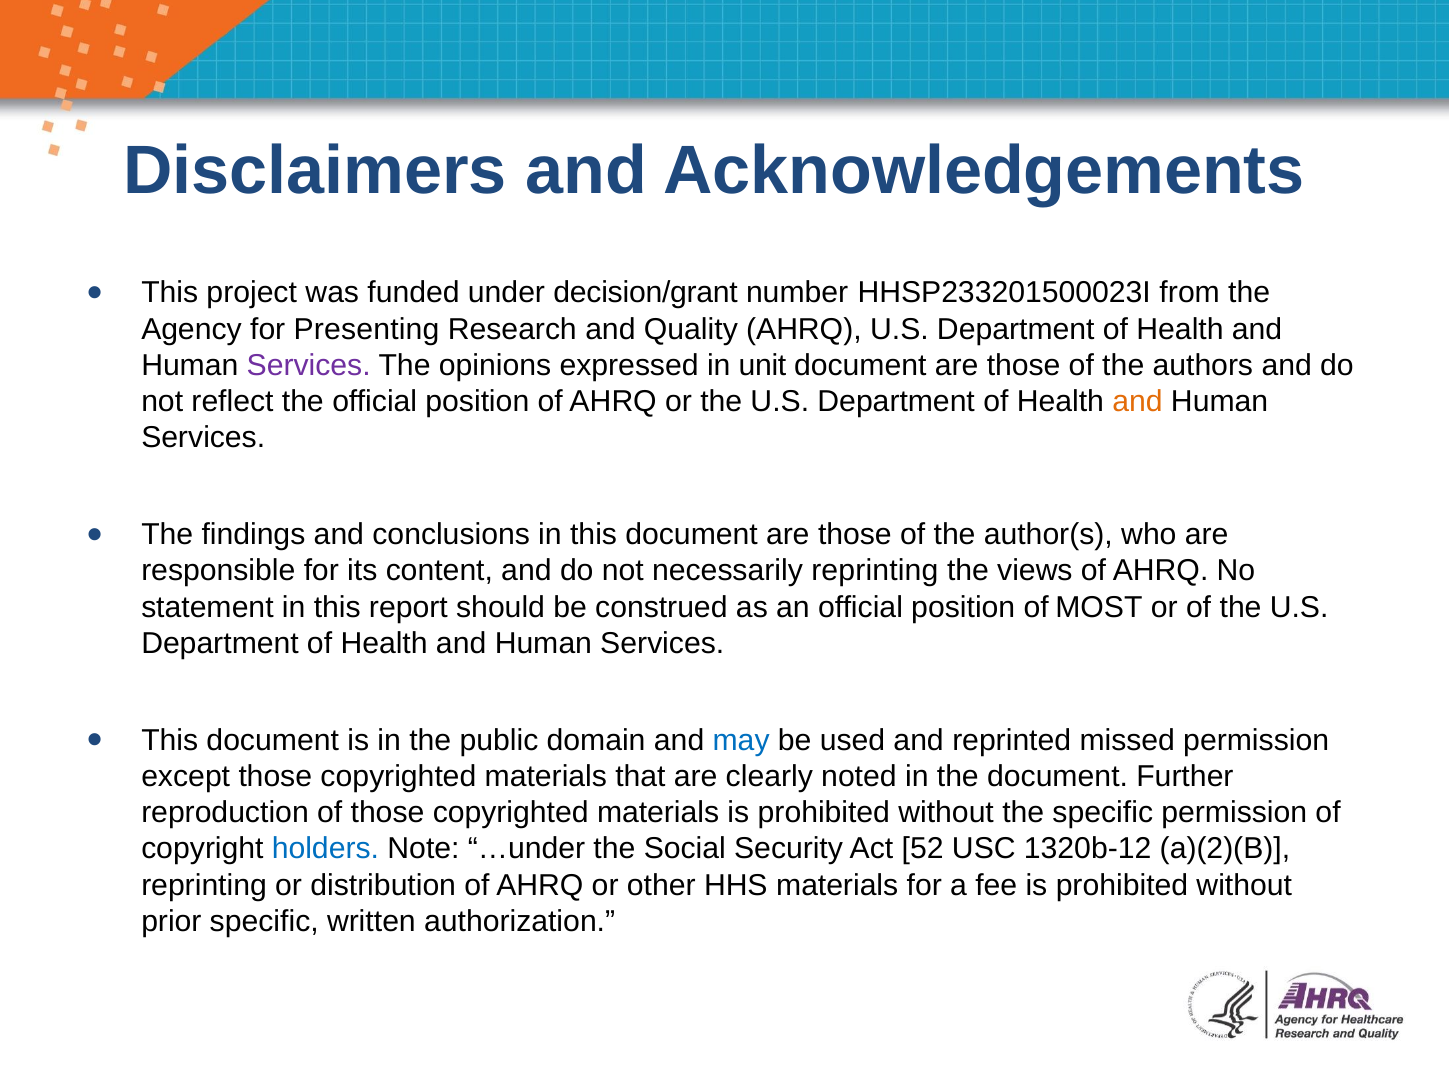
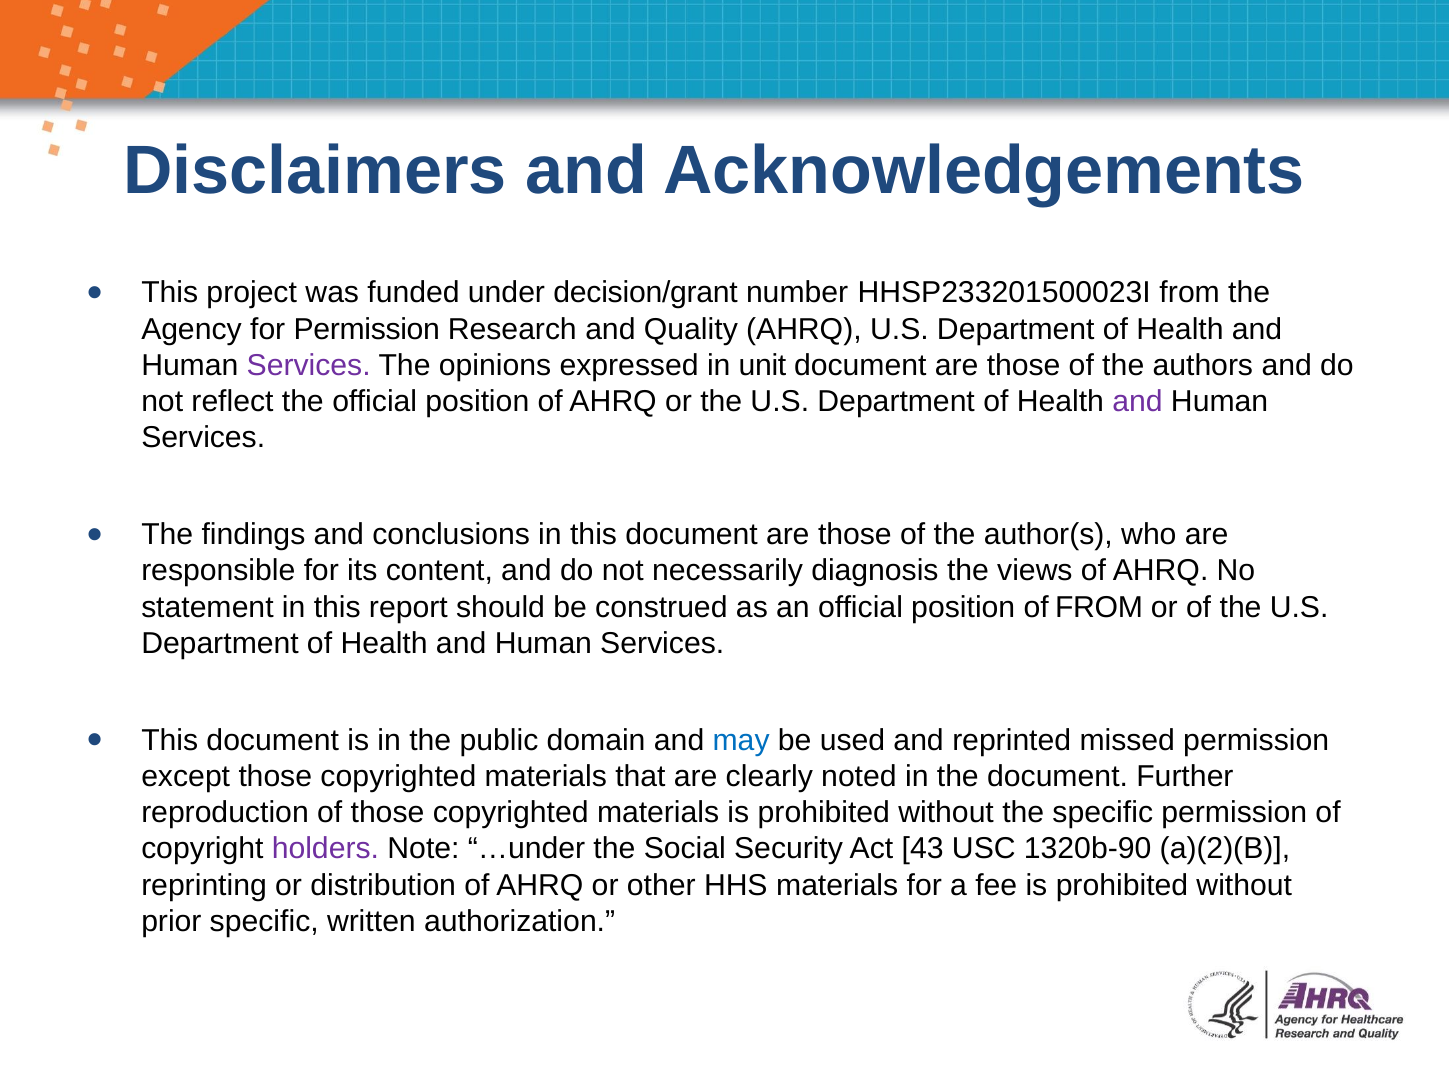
for Presenting: Presenting -> Permission (367, 329)
and colour: orange -> purple (1138, 402)
necessarily reprinting: reprinting -> diagnosis (875, 571)
of MOST: MOST -> FROM (1099, 607)
holders colour: blue -> purple (325, 849)
52: 52 -> 43 (923, 849)
1320b-12: 1320b-12 -> 1320b-90 (1088, 849)
